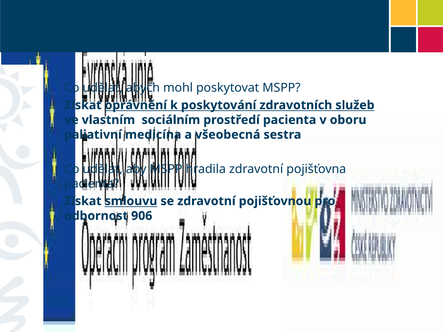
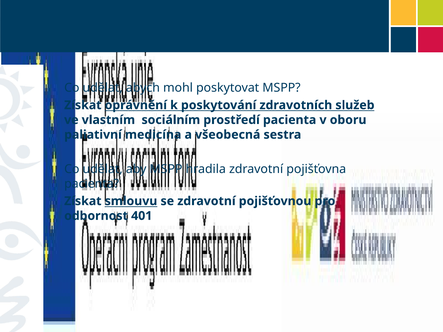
906: 906 -> 401 (142, 216)
